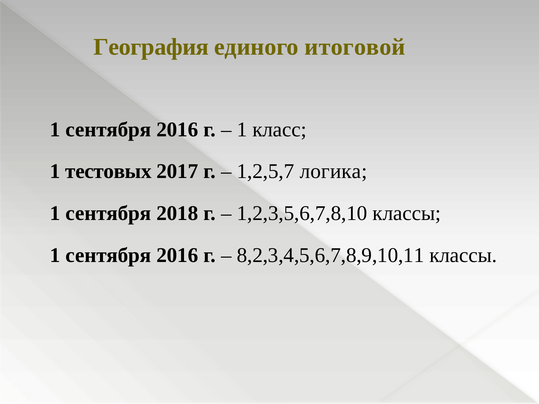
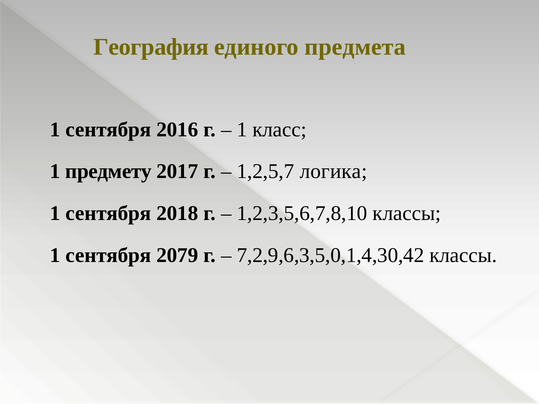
итоговой: итоговой -> предмета (355, 47)
тестовых: тестовых -> предмету (108, 171)
2016: 2016 -> 2079 (177, 255)
8,2,3,4,5,6,7,8,9,10,11: 8,2,3,4,5,6,7,8,9,10,11 -> 7,2,9,6,3,5,0,1,4,30,42 (330, 255)
